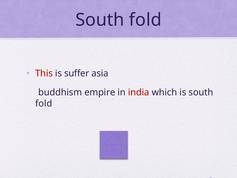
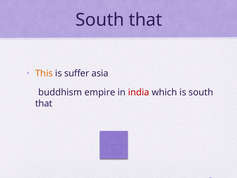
fold: fold -> that (145, 20)
This colour: red -> orange (44, 73)
fold: fold -> that (44, 103)
